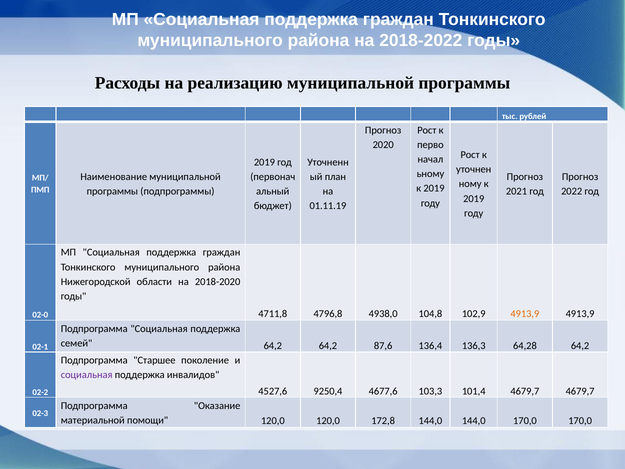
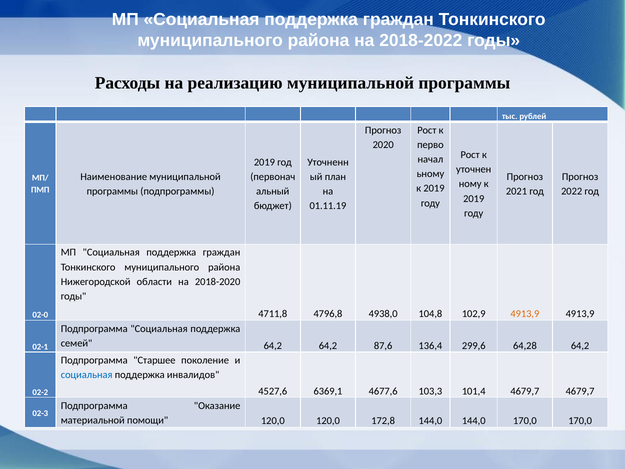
136,3: 136,3 -> 299,6 (474, 346)
социальная colour: purple -> blue (87, 375)
9250,4: 9250,4 -> 6369,1 (328, 391)
